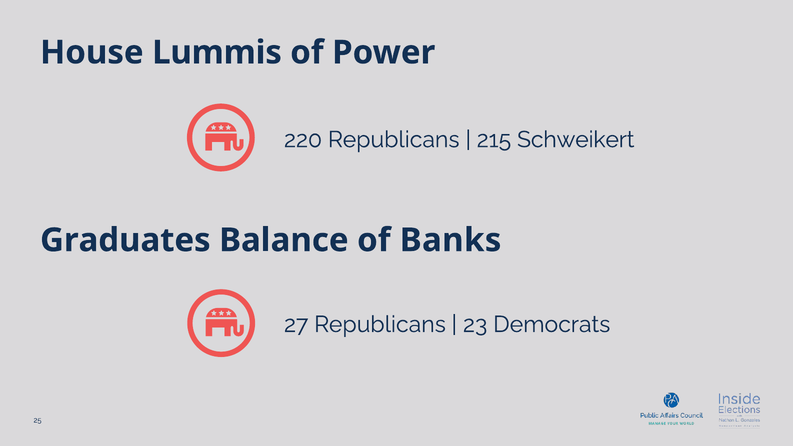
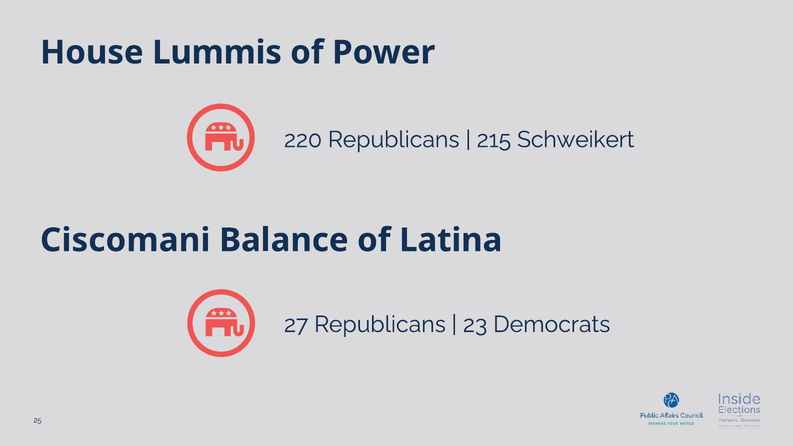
Graduates: Graduates -> Ciscomani (125, 240)
Banks: Banks -> Latina (451, 240)
